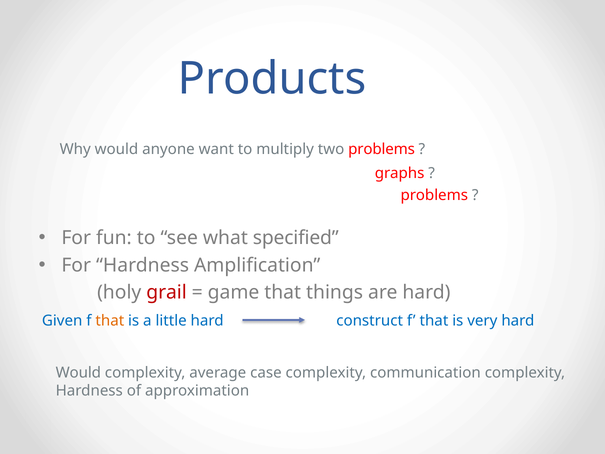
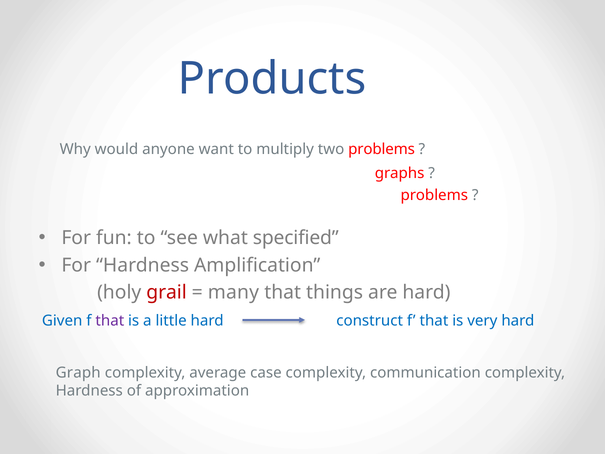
game: game -> many (233, 292)
that colour: orange -> purple (110, 321)
Would: Would -> Graph (78, 372)
